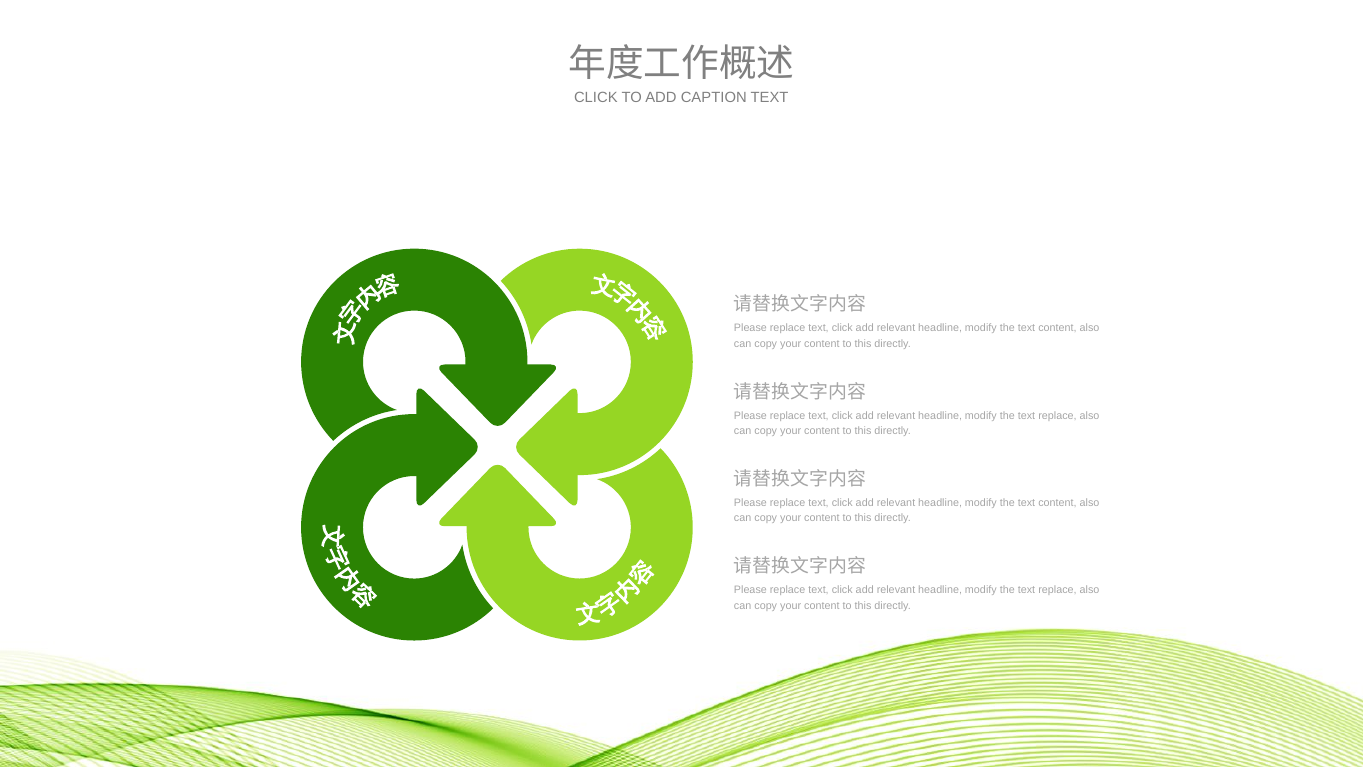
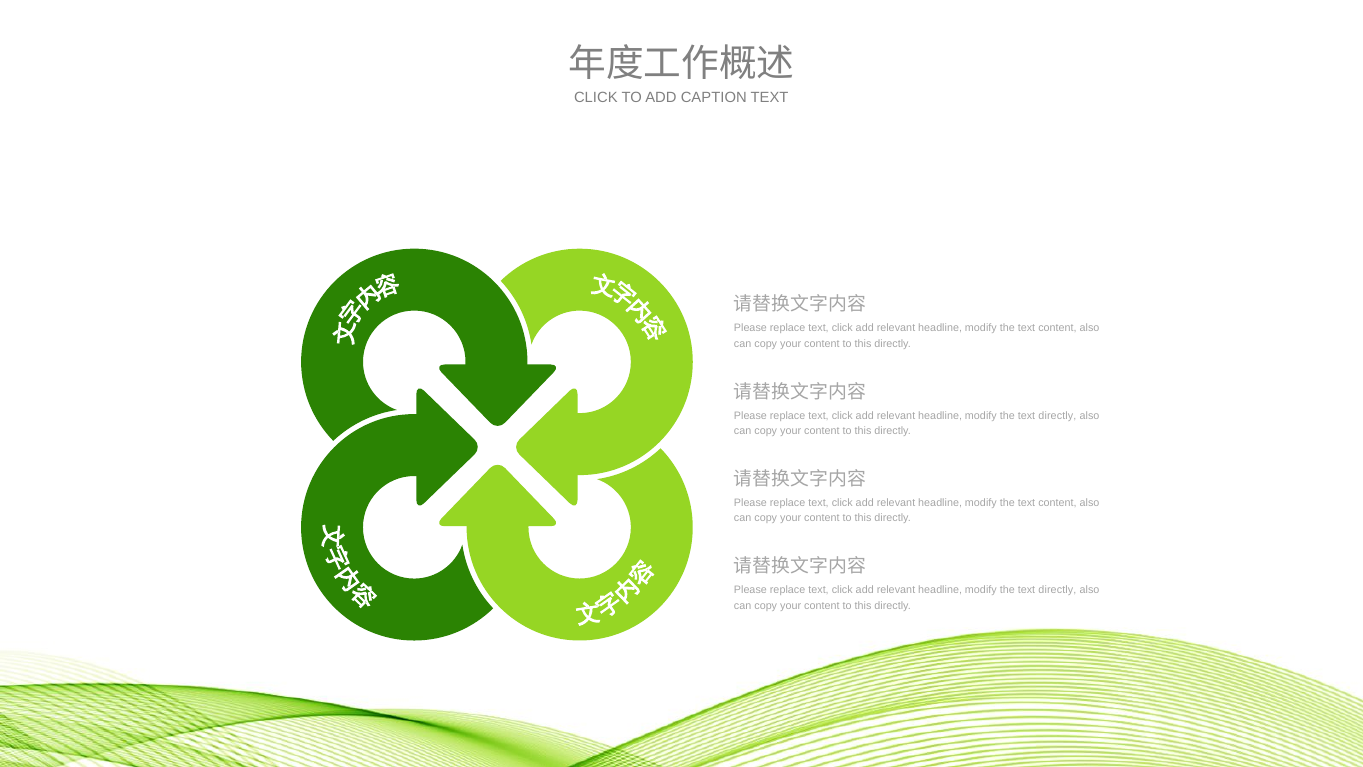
replace: replace -> directly (1057, 415)
replace: replace -> directly (1057, 590)
